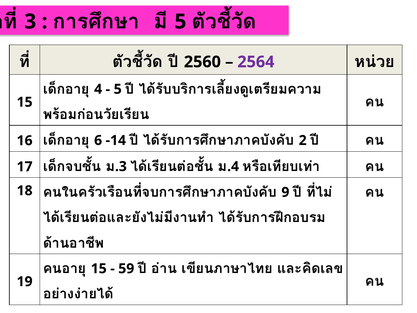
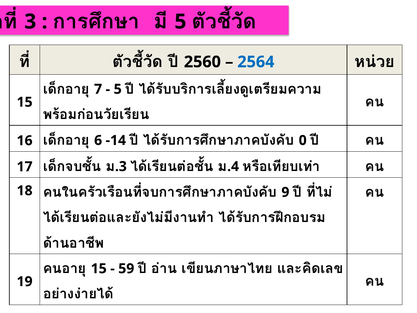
2564 colour: purple -> blue (256, 62)
4: 4 -> 7 (98, 89)
2: 2 -> 0 (303, 140)
